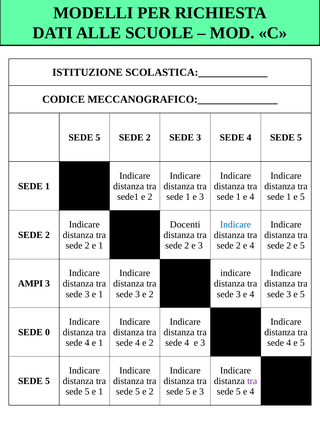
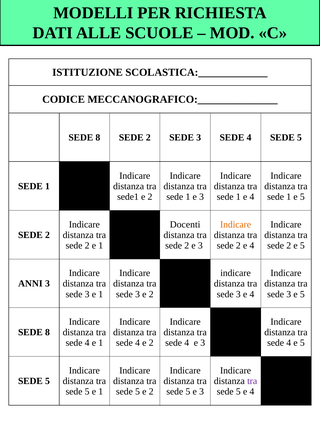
5: 5 -> 8 (98, 137)
Indicare colour: blue -> orange (236, 224)
AMPI: AMPI -> ANNI (30, 283)
0: 0 -> 8 (47, 332)
